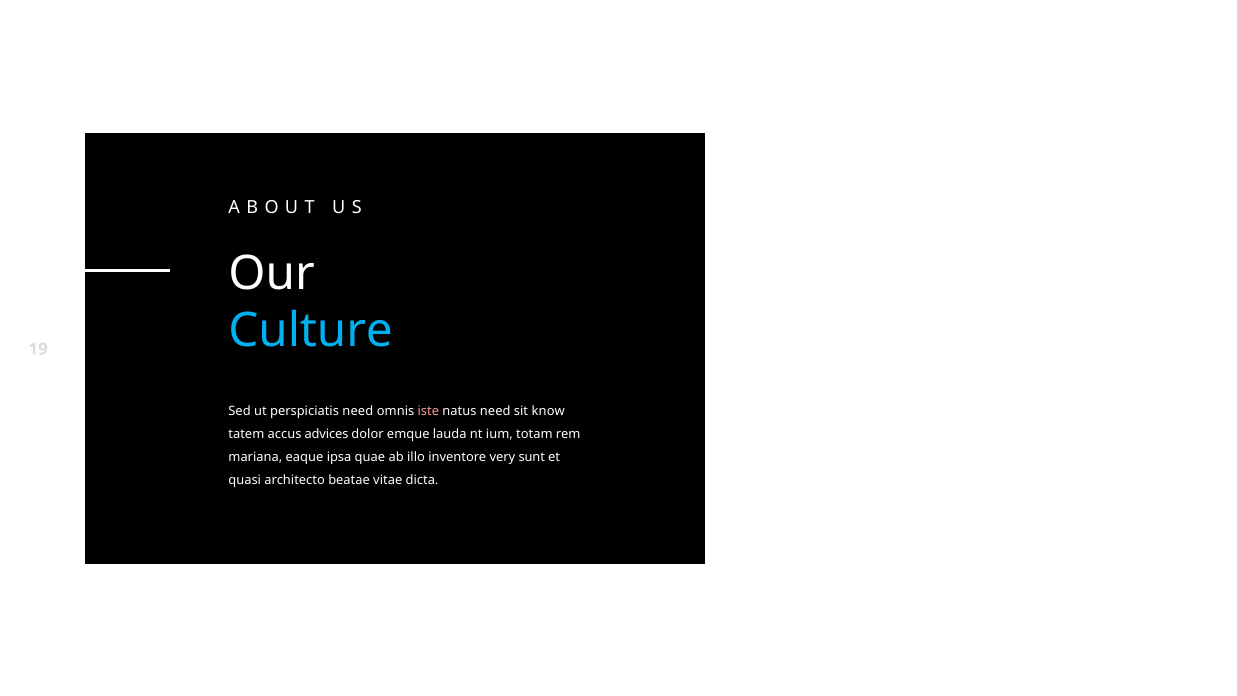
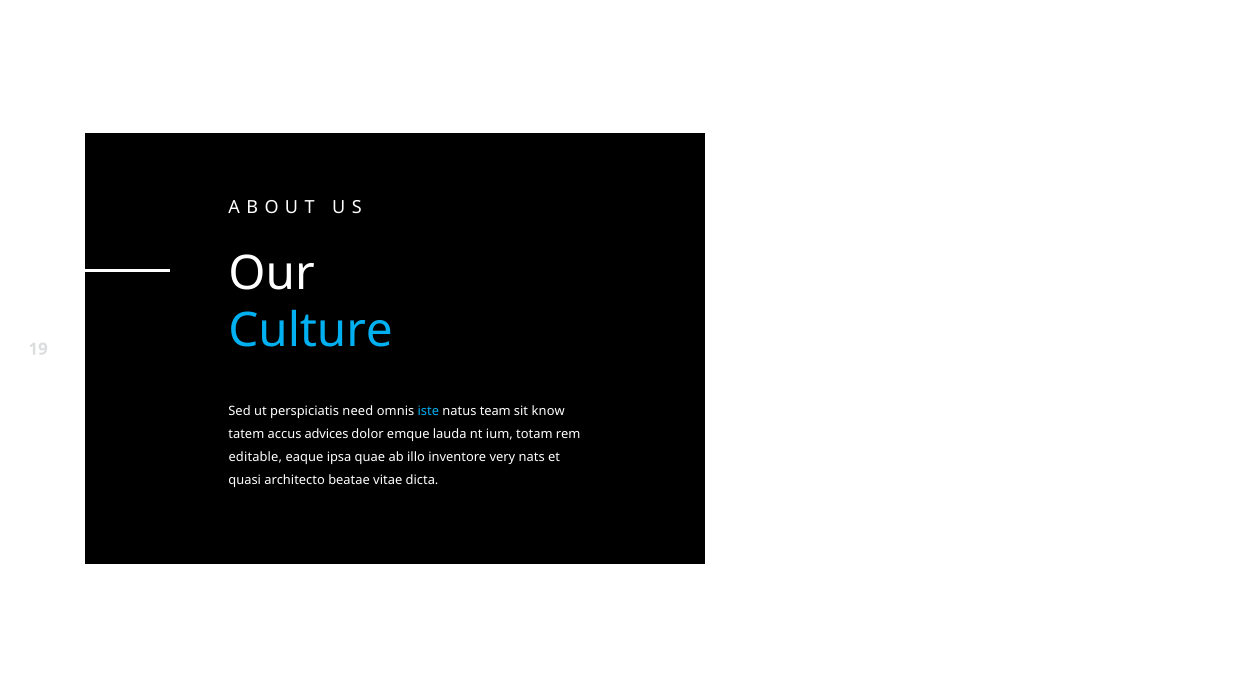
iste colour: pink -> light blue (428, 411)
natus need: need -> team (495, 411)
mariana: mariana -> editable (255, 457)
sunt: sunt -> nats (532, 457)
